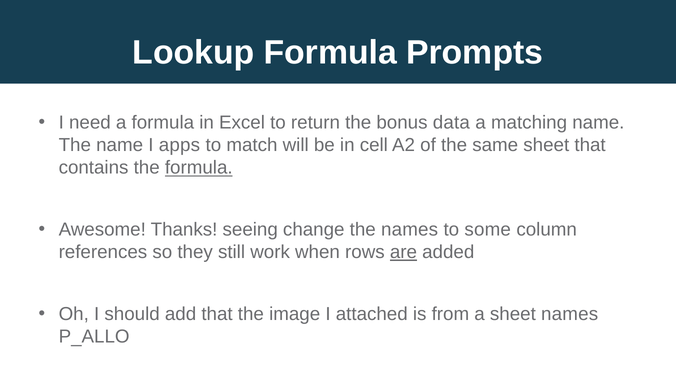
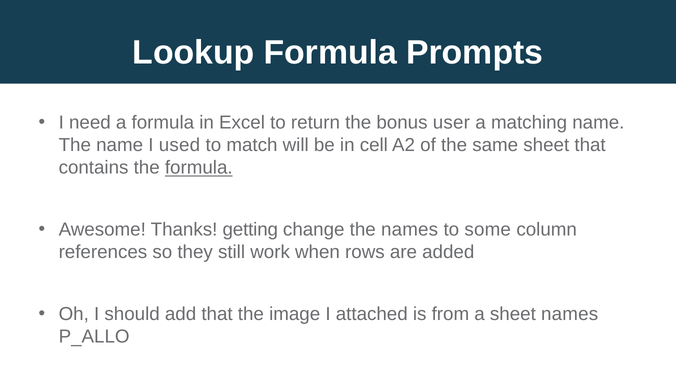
data: data -> user (451, 123)
apps: apps -> used (179, 145)
seeing: seeing -> getting (250, 230)
are underline: present -> none (403, 252)
